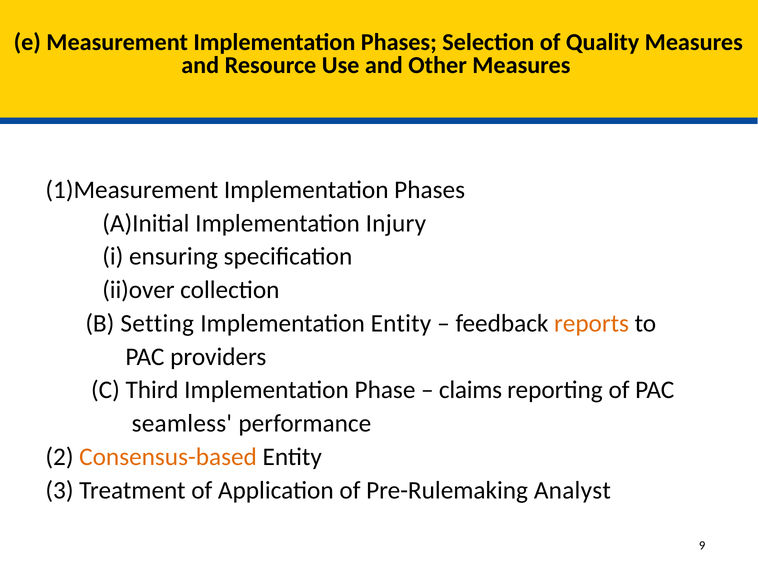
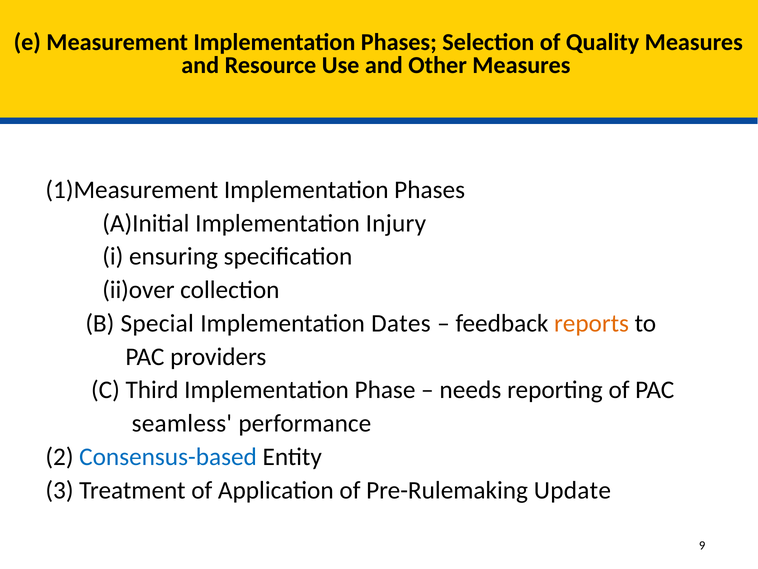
Setting: Setting -> Special (157, 323)
Implementation Entity: Entity -> Dates (401, 323)
claims: claims -> needs (470, 390)
Consensus-based colour: orange -> blue (168, 456)
Analyst: Analyst -> Update (572, 490)
